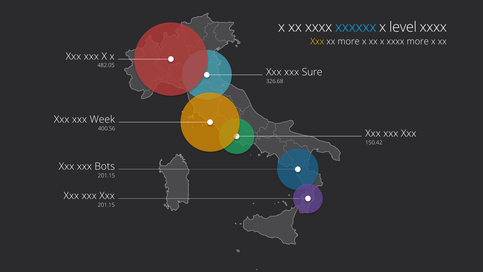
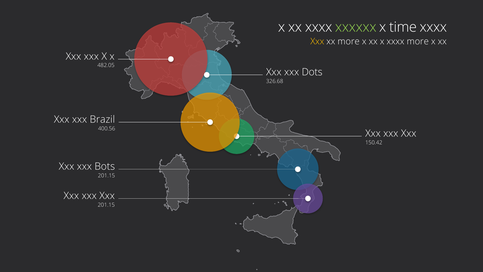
xxxxxx colour: light blue -> light green (356, 27)
level: level -> time (403, 27)
Sure: Sure -> Dots (312, 72)
Week: Week -> Brazil (102, 119)
